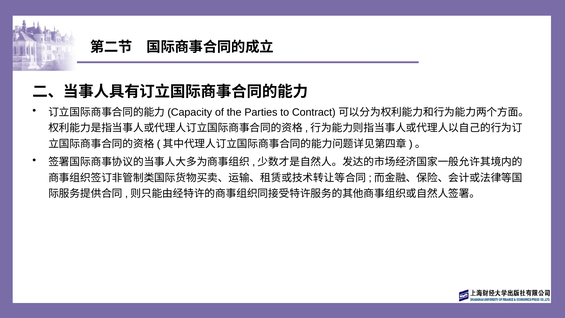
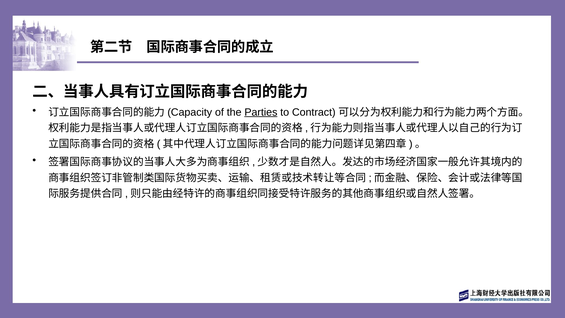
Parties underline: none -> present (261, 112)
